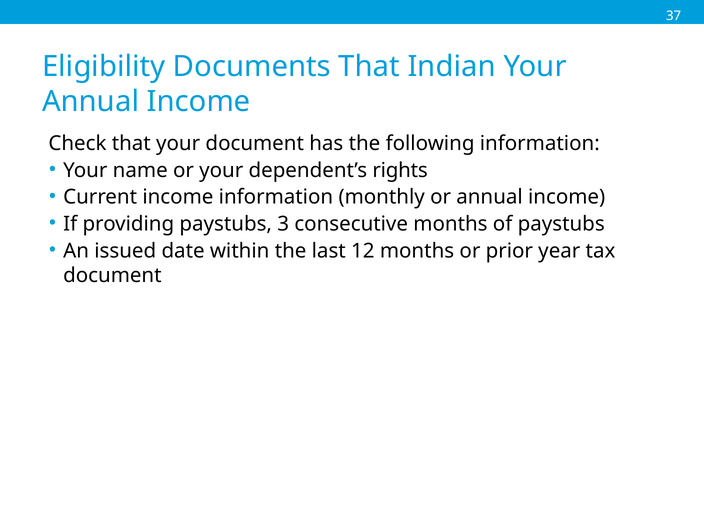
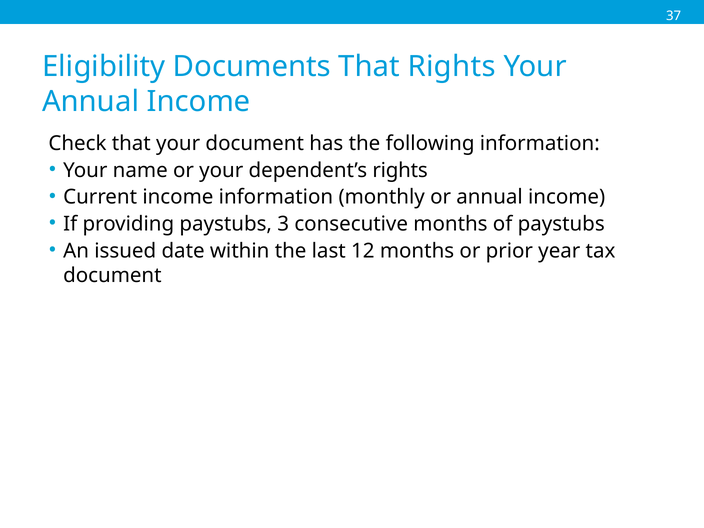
That Indian: Indian -> Rights (452, 67)
